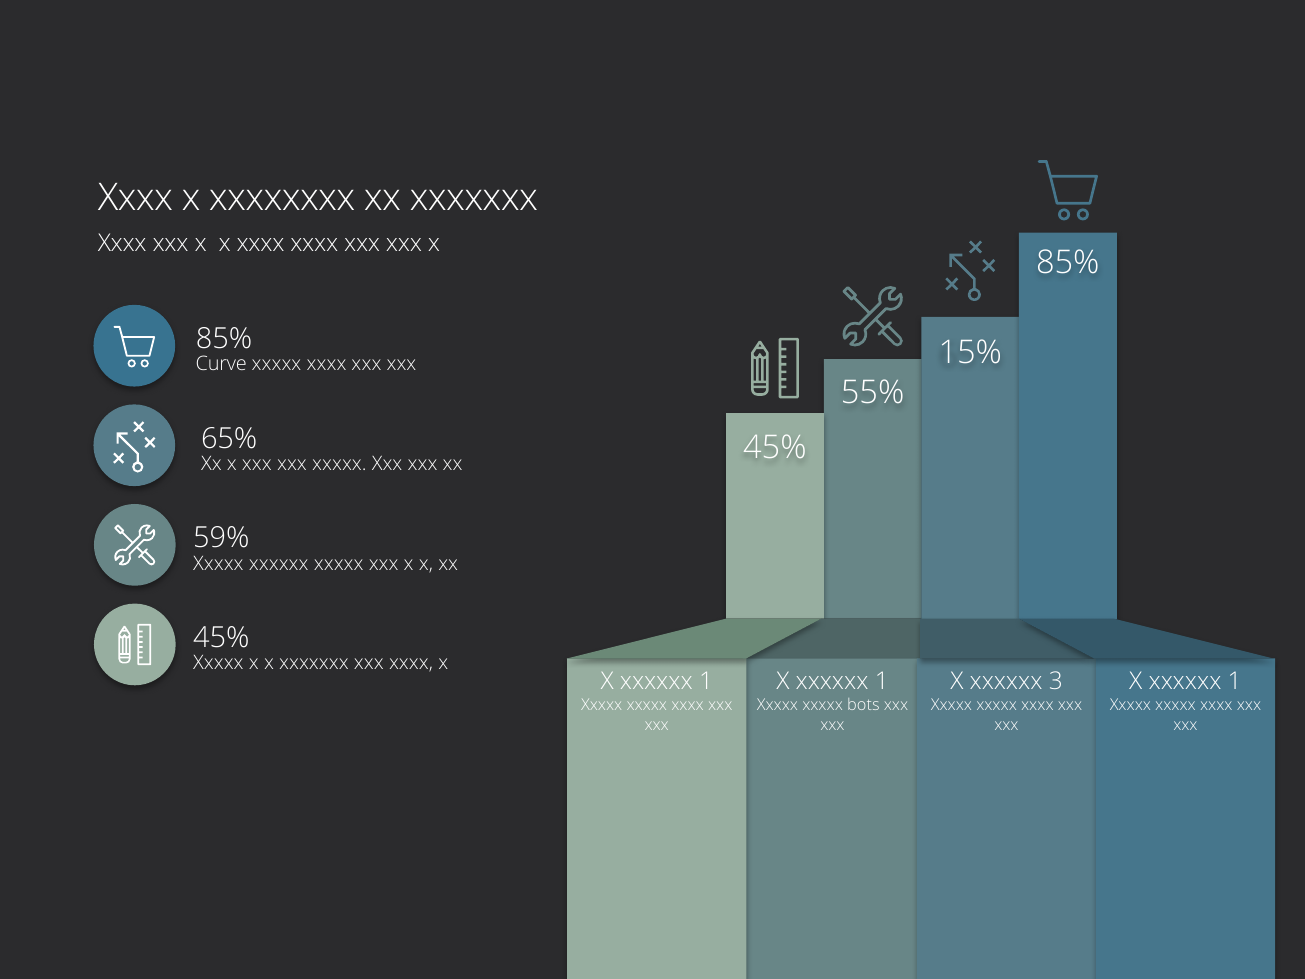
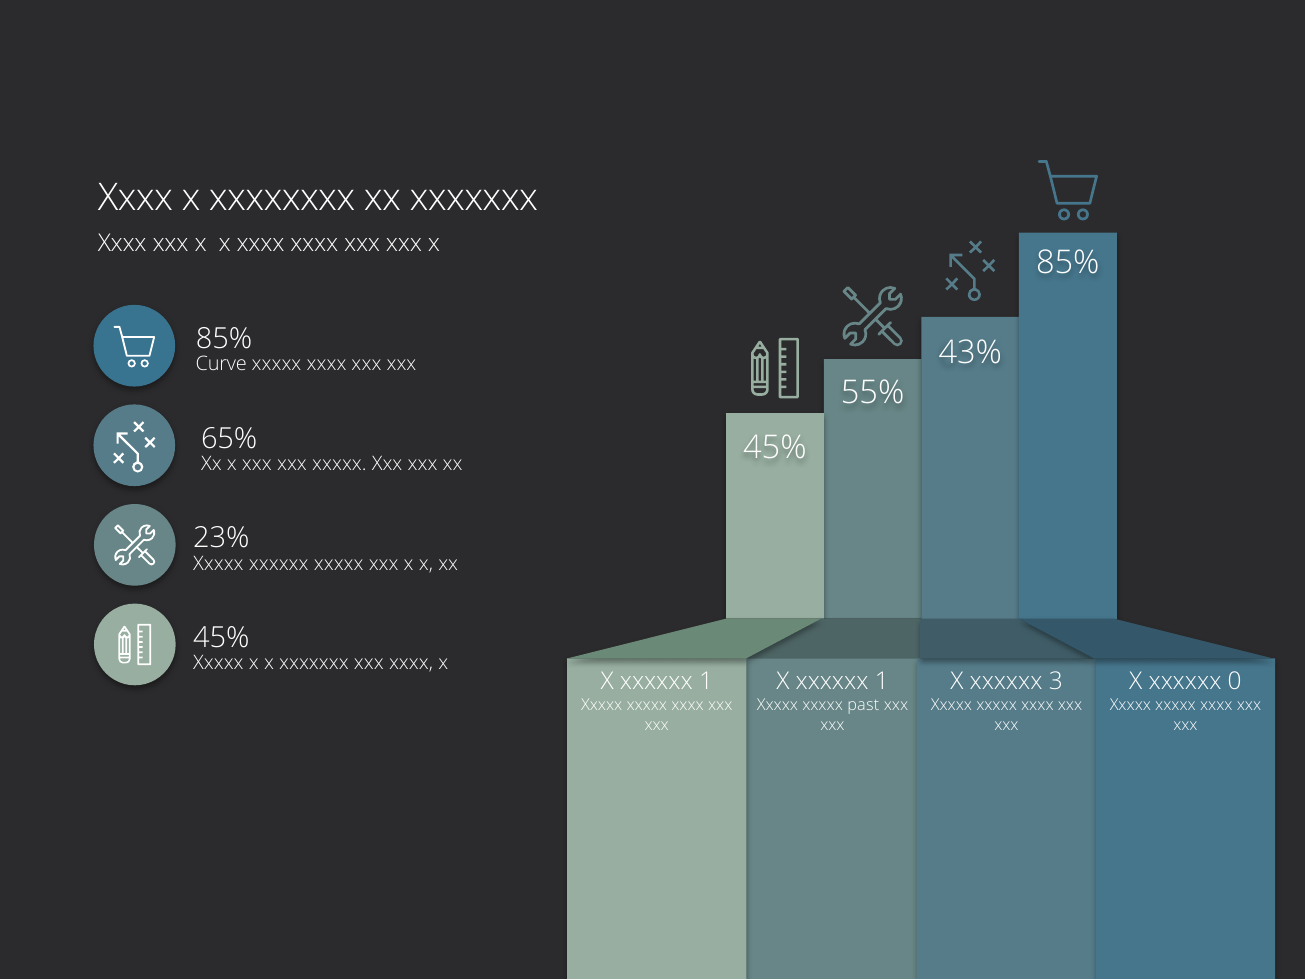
15%: 15% -> 43% (970, 352)
59%: 59% -> 23% (221, 538)
1: 1 -> 0 (1235, 681)
bots: bots -> past (863, 705)
